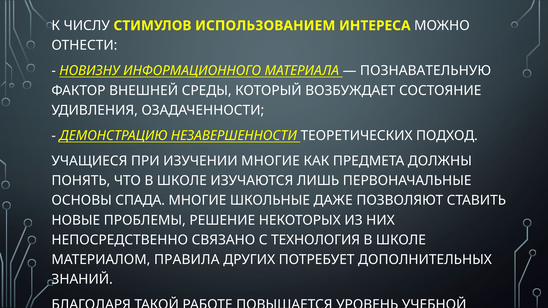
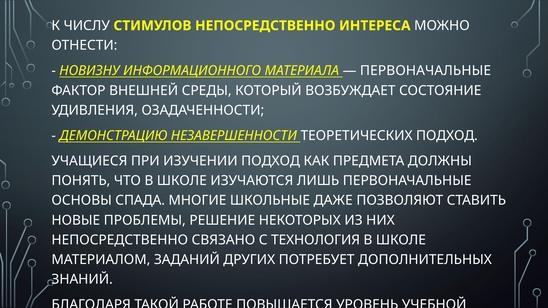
СТИМУЛОВ ИСПОЛЬЗОВАНИЕМ: ИСПОЛЬЗОВАНИЕМ -> НЕПОСРЕДСТВЕННО (265, 26)
ПОЗНАВАТЕЛЬНУЮ: ПОЗНАВАТЕЛЬНУЮ -> ПЕРВОНАЧАЛЬНЫЕ (426, 71)
ИЗУЧЕНИИ МНОГИЕ: МНОГИЕ -> ПОДХОД (271, 161)
ПРАВИЛА: ПРАВИЛА -> ЗАДАНИЙ (187, 260)
